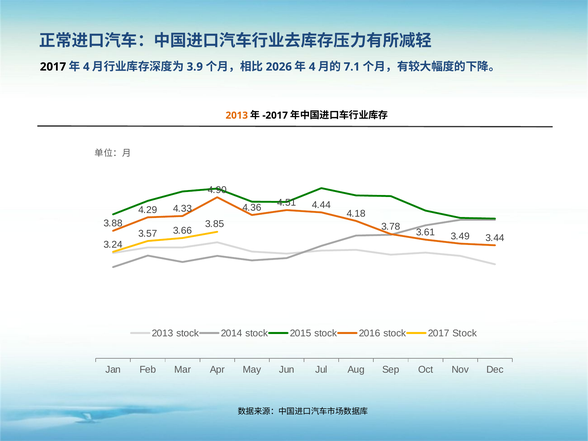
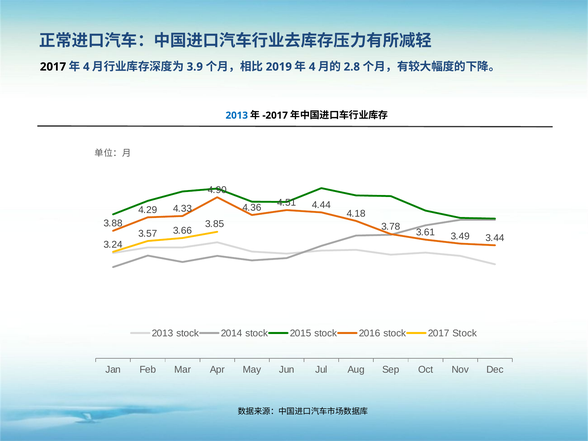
2026: 2026 -> 2019 (279, 67)
7.1: 7.1 -> 2.8 (352, 67)
2013 colour: orange -> blue (237, 115)
